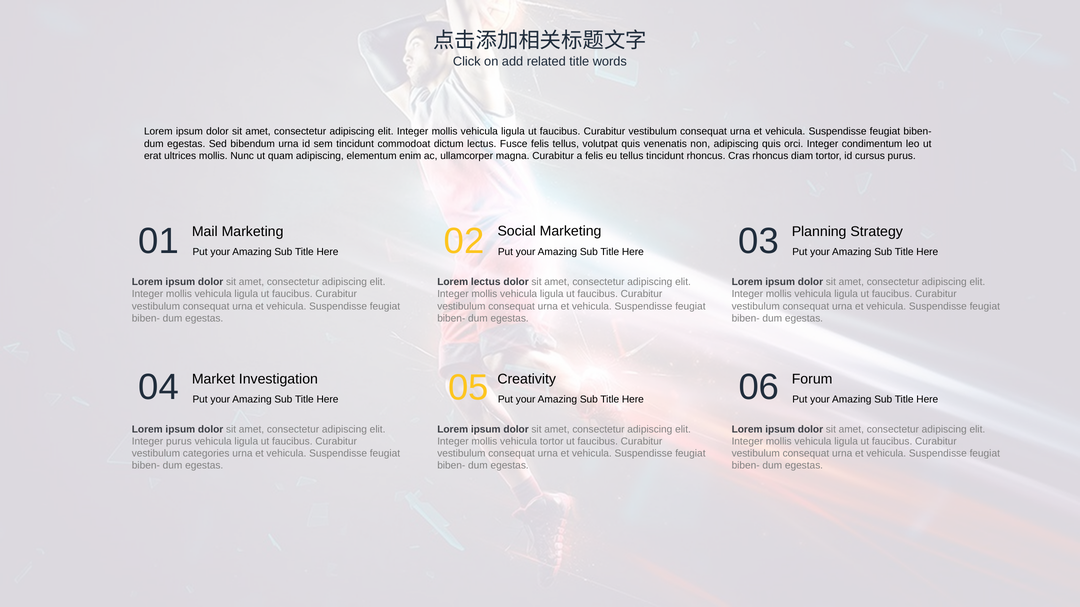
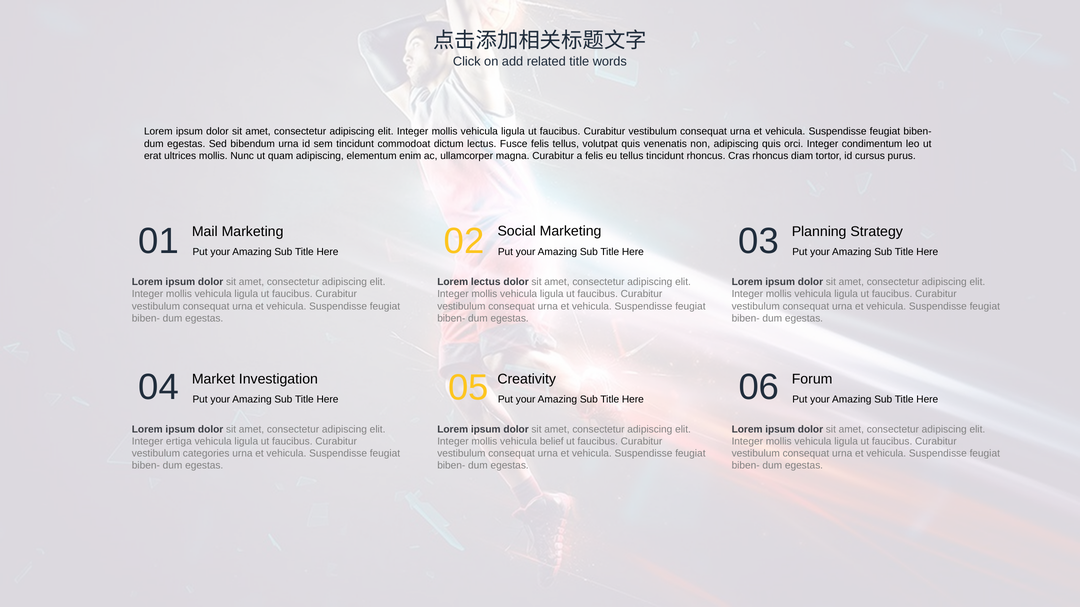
Integer purus: purus -> ertiga (179, 442)
vehicula tortor: tortor -> belief (552, 442)
